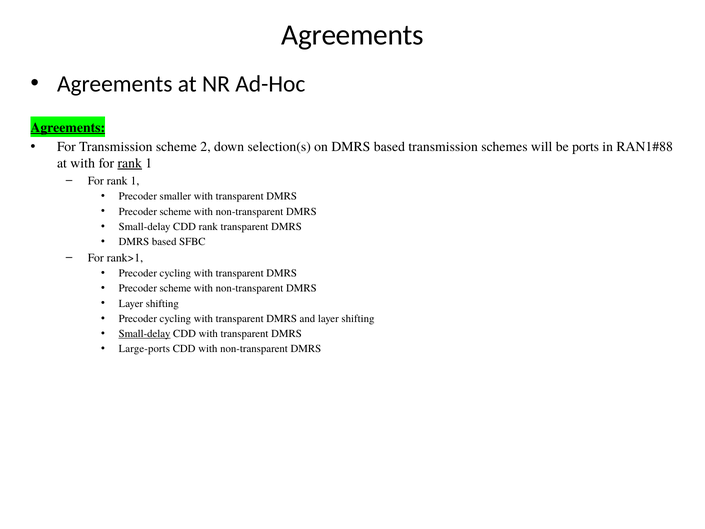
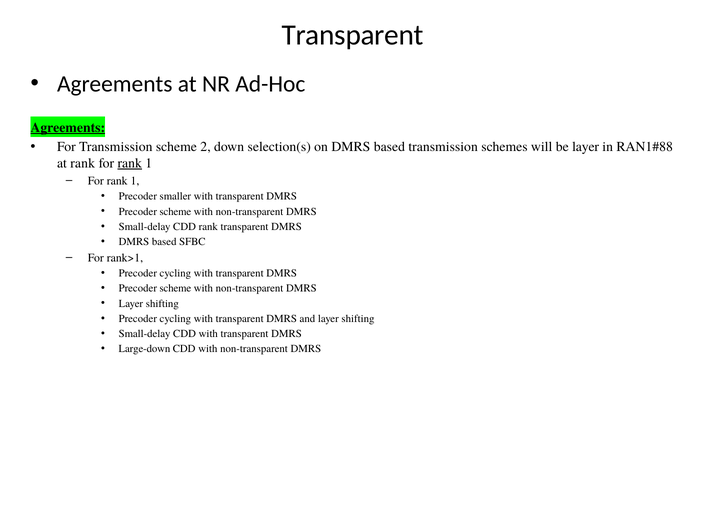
Agreements: Agreements -> Transparent (353, 35)
be ports: ports -> layer (586, 147)
at with: with -> rank (83, 163)
Small-delay underline: present -> none (145, 334)
Large-ports: Large-ports -> Large-down (144, 349)
